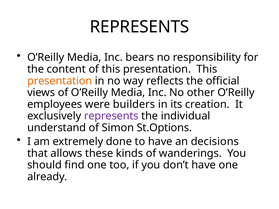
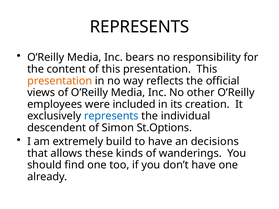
builders: builders -> included (134, 104)
represents colour: purple -> blue (111, 116)
understand: understand -> descendent (57, 128)
done: done -> build (119, 142)
